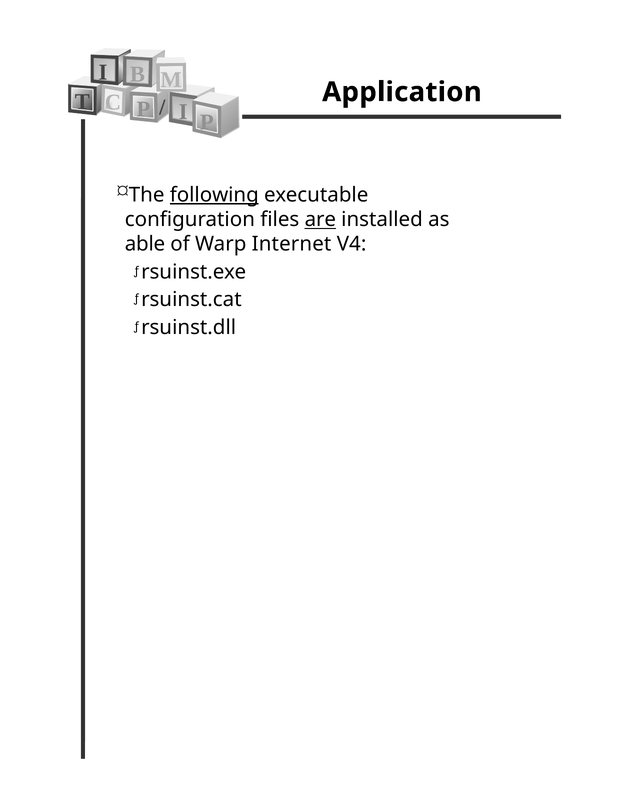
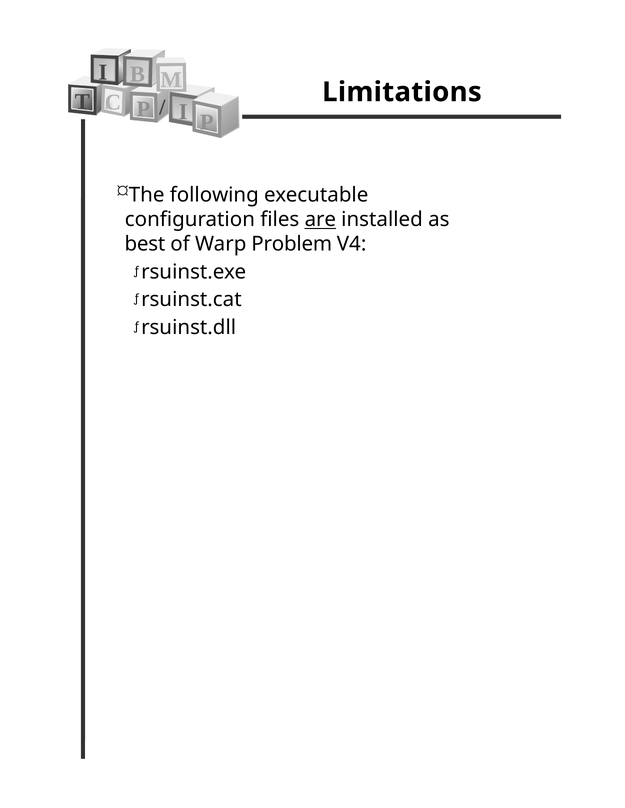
Application: Application -> Limitations (402, 92)
following underline: present -> none (214, 195)
able: able -> best (145, 244)
Internet: Internet -> Problem (292, 244)
